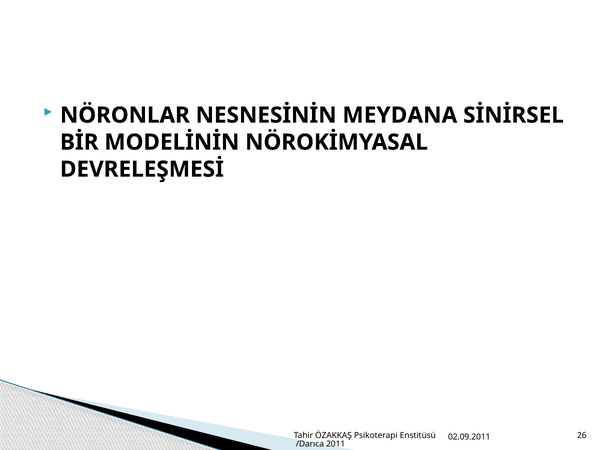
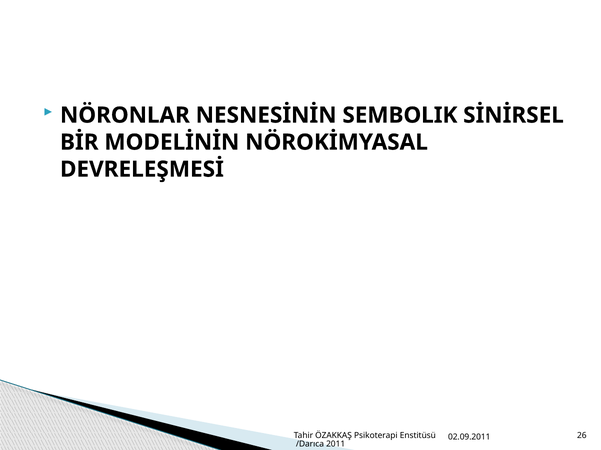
MEYDANA: MEYDANA -> SEMBOLIK (400, 115)
